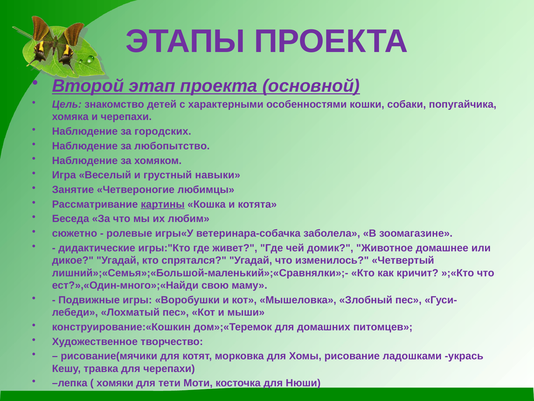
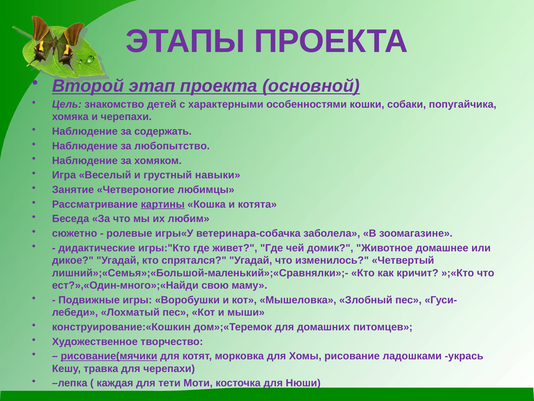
городских: городских -> содержать (163, 131)
рисование(мячики underline: none -> present (109, 356)
хомяки: хомяки -> каждая (115, 383)
